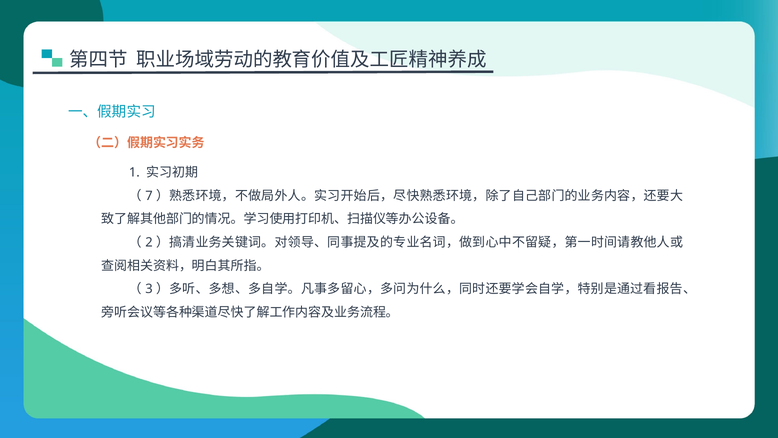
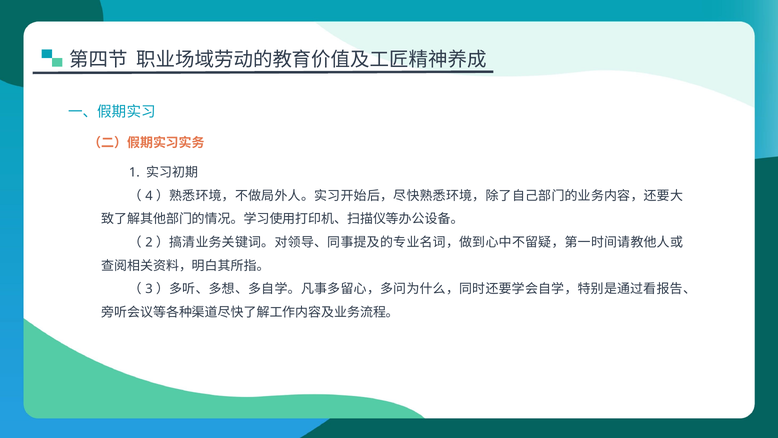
7: 7 -> 4 (149, 196)
